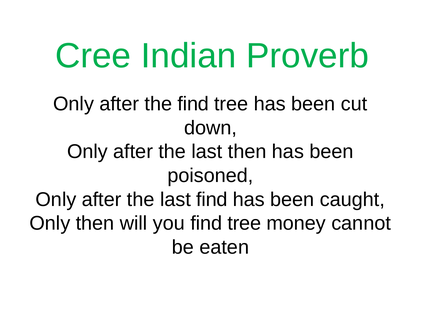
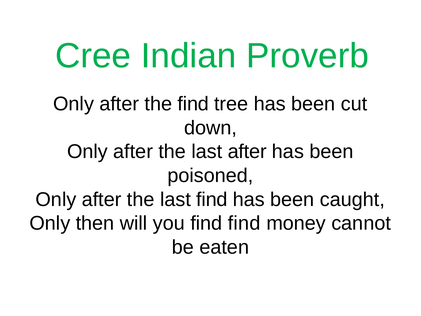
last then: then -> after (247, 152)
you find tree: tree -> find (244, 223)
